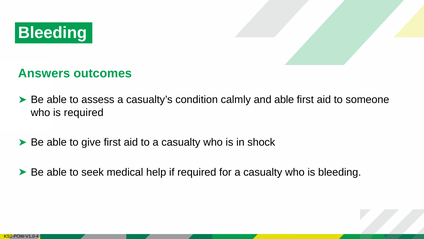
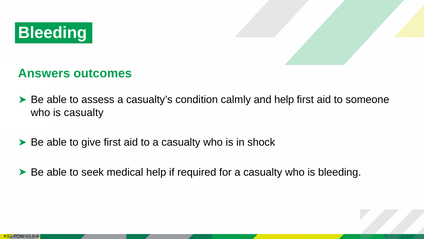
and able: able -> help (284, 100)
is required: required -> casualty (84, 112)
